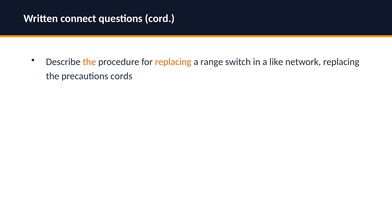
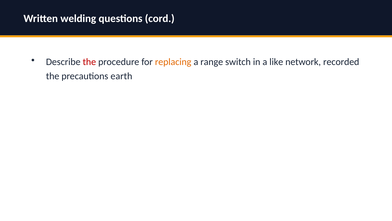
connect: connect -> welding (78, 18)
the colour: orange -> red (89, 62)
network replacing: replacing -> recorded (341, 62)
cords: cords -> earth (121, 76)
